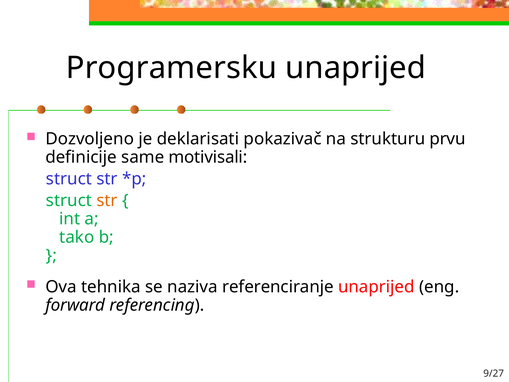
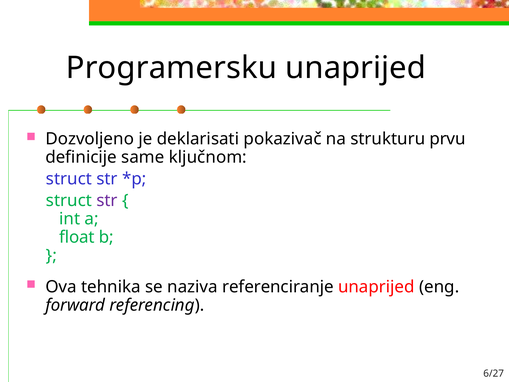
motivisali: motivisali -> ključnom (208, 157)
str colour: orange -> purple (107, 201)
tako: tako -> float (77, 237)
9/27: 9/27 -> 6/27 (494, 373)
